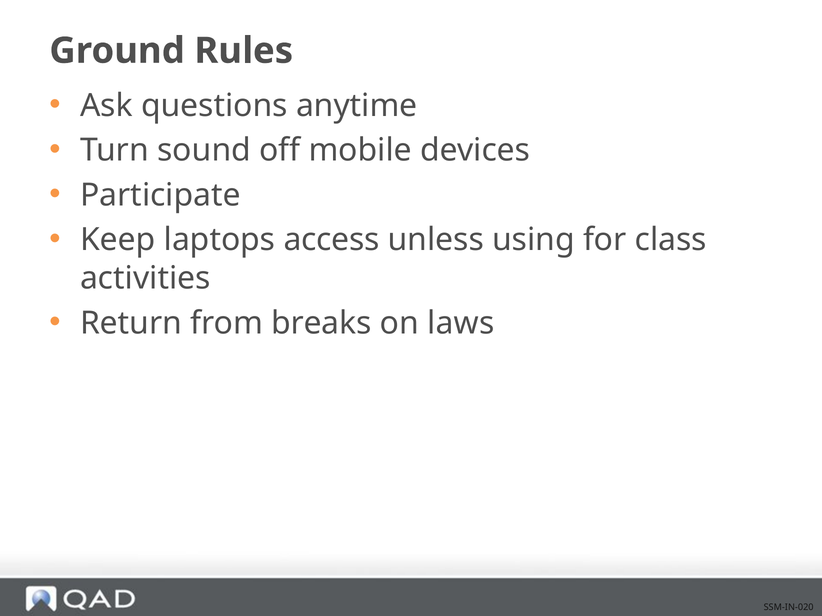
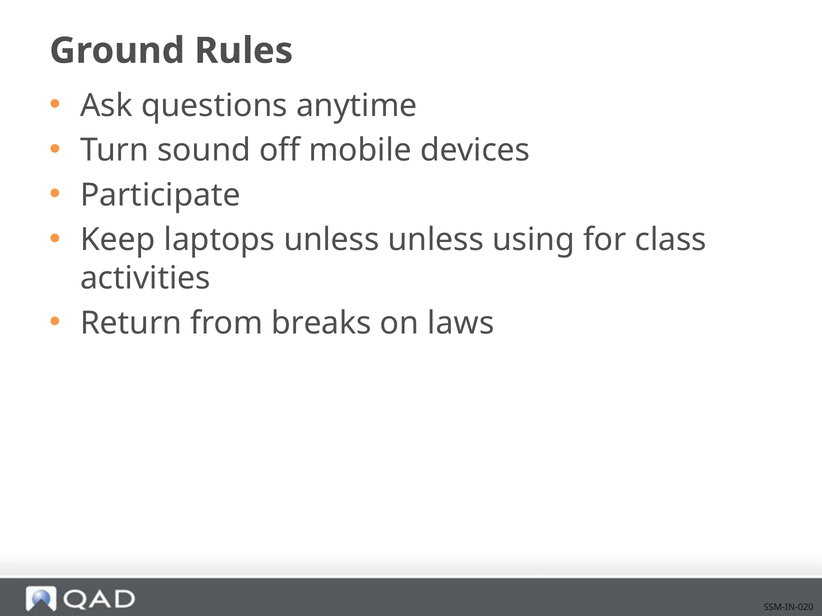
laptops access: access -> unless (331, 240)
